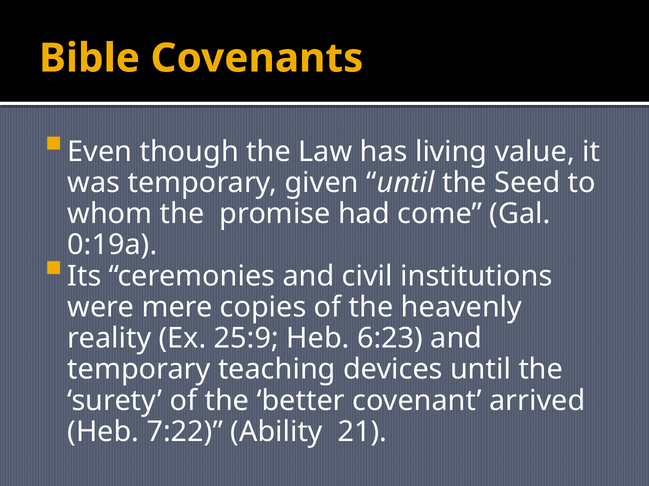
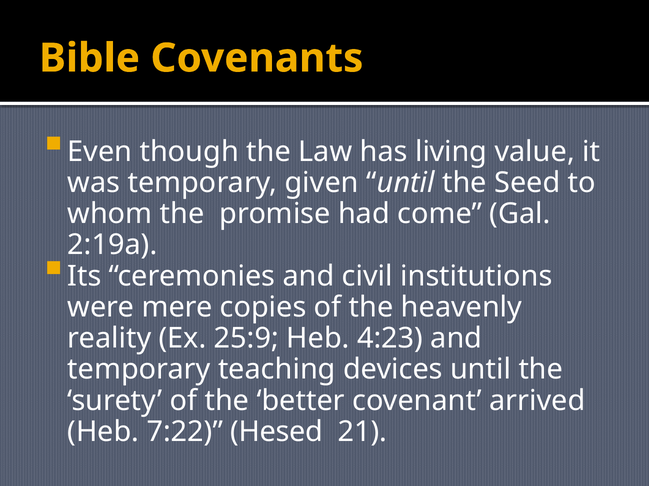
0:19a: 0:19a -> 2:19a (112, 245)
6:23: 6:23 -> 4:23 (390, 339)
Ability: Ability -> Hesed (277, 432)
